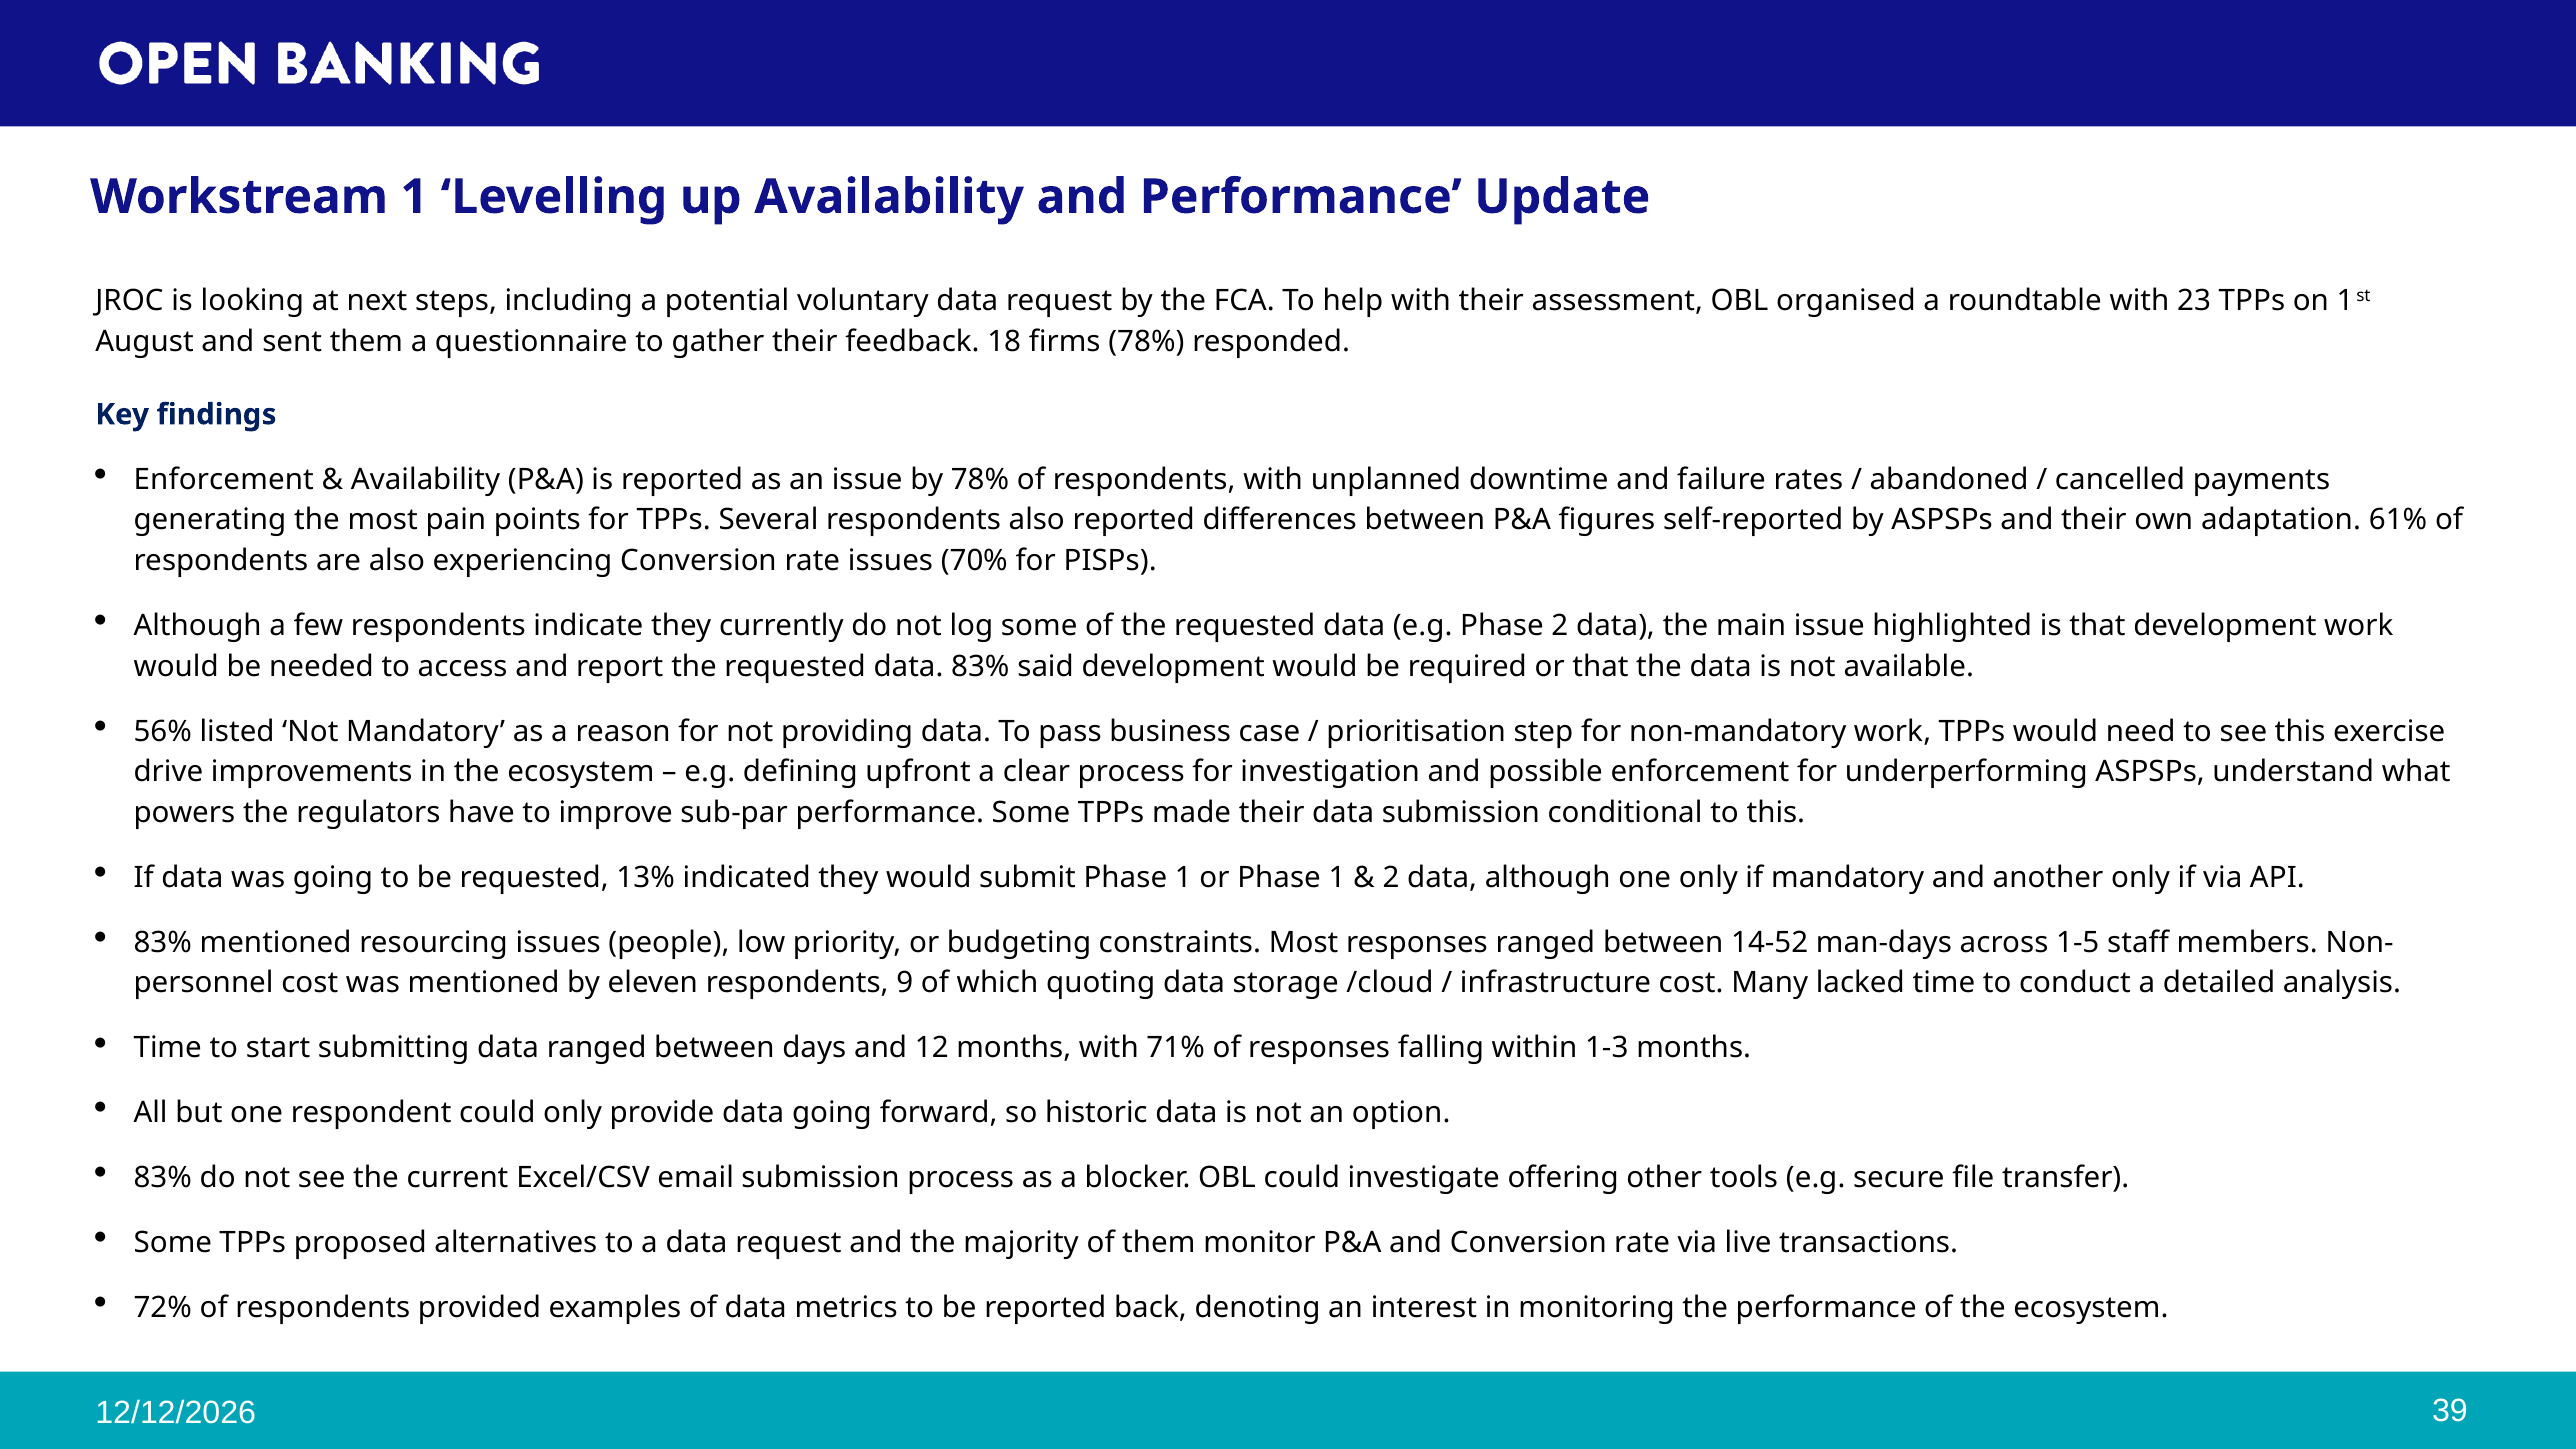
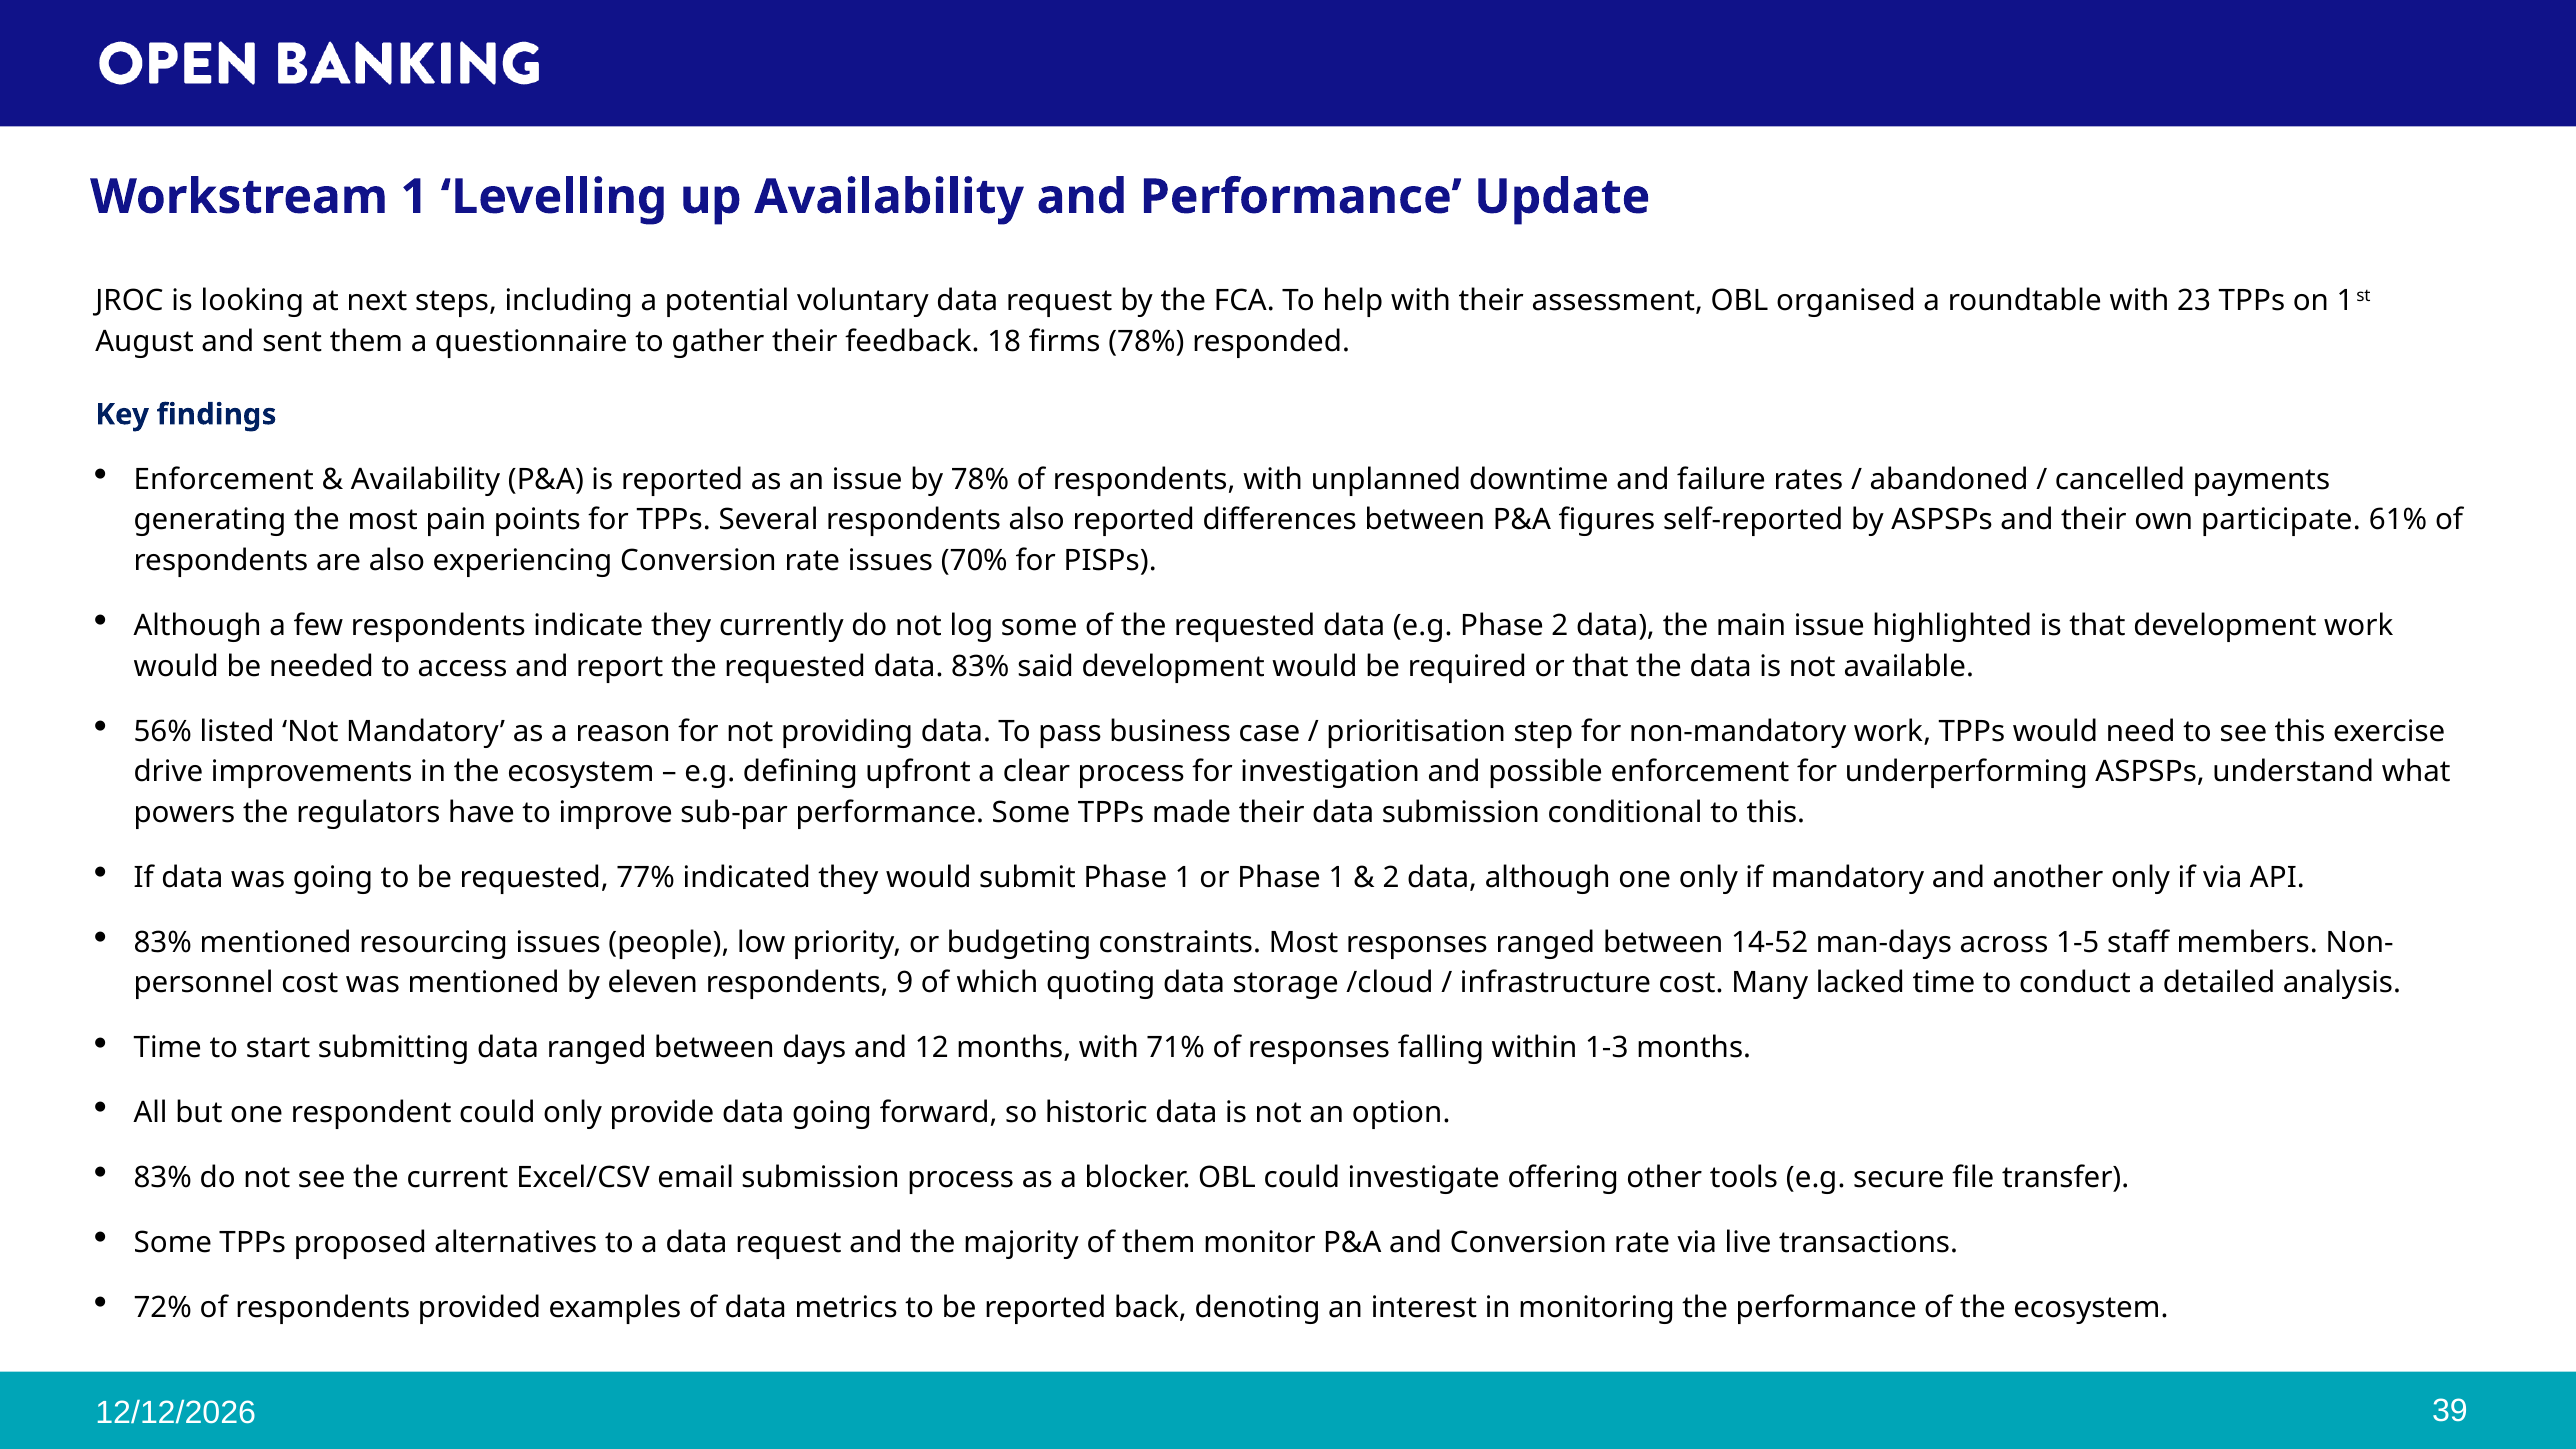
adaptation: adaptation -> participate (2281, 520)
13%: 13% -> 77% (646, 878)
